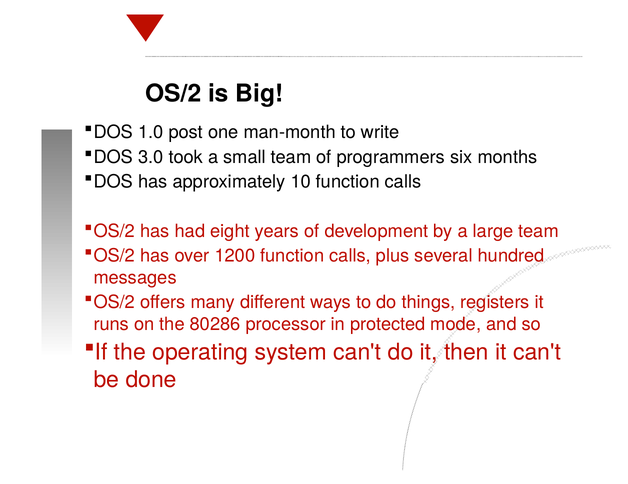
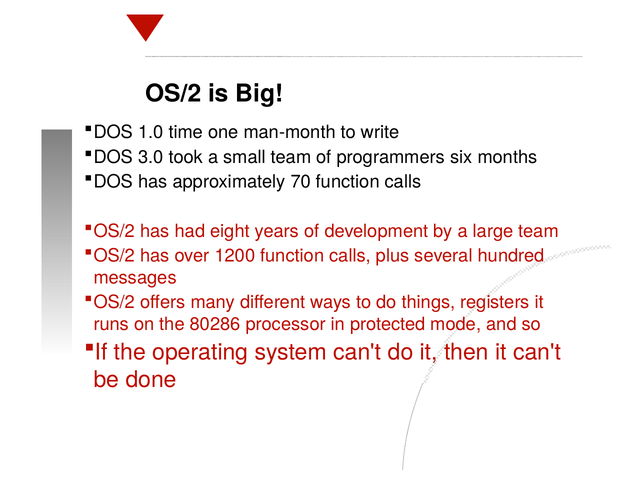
post: post -> time (186, 132)
10: 10 -> 70 (301, 182)
